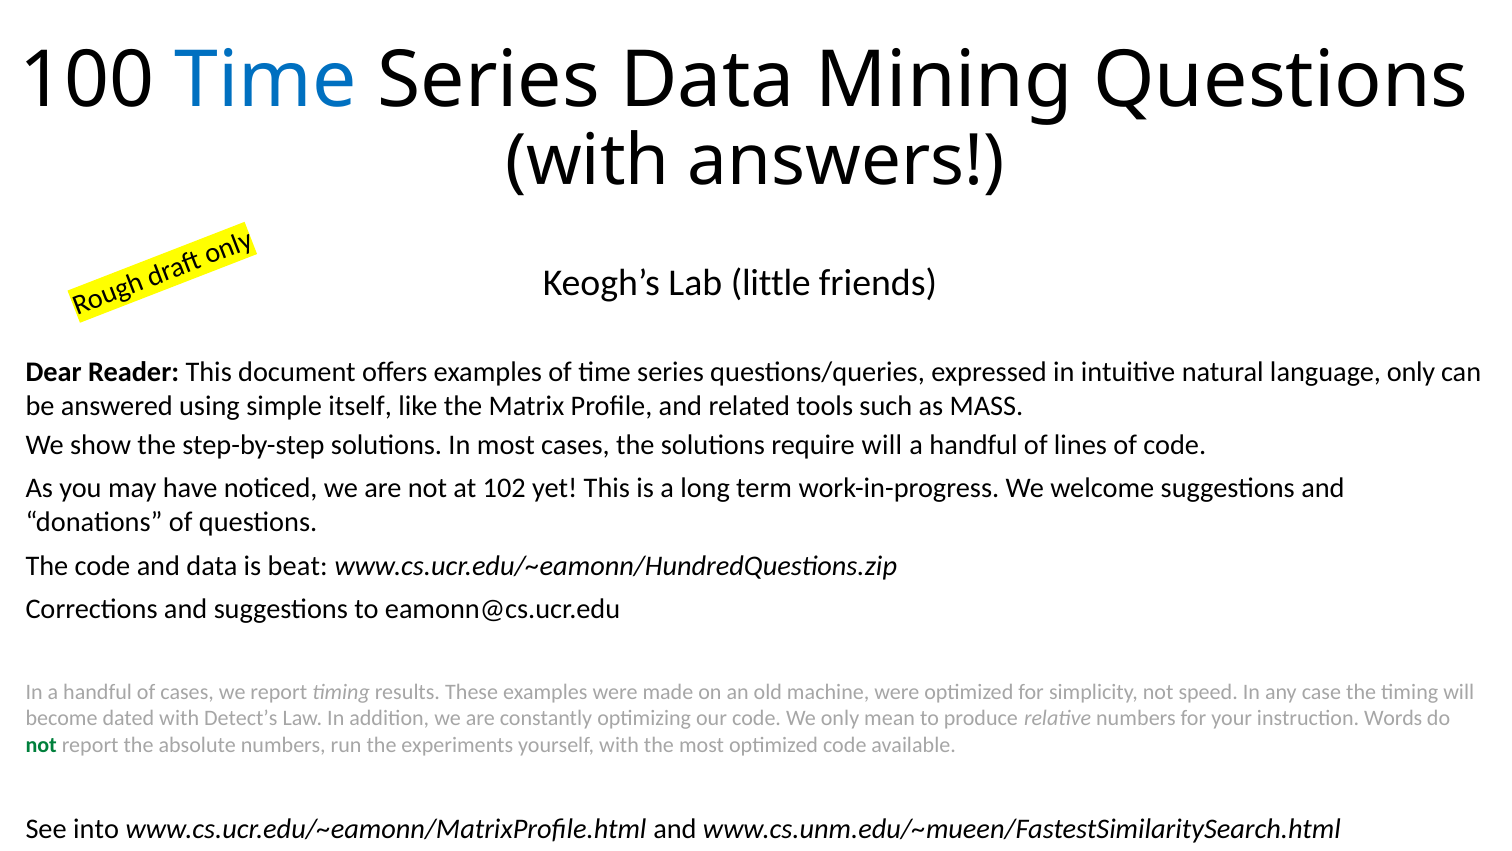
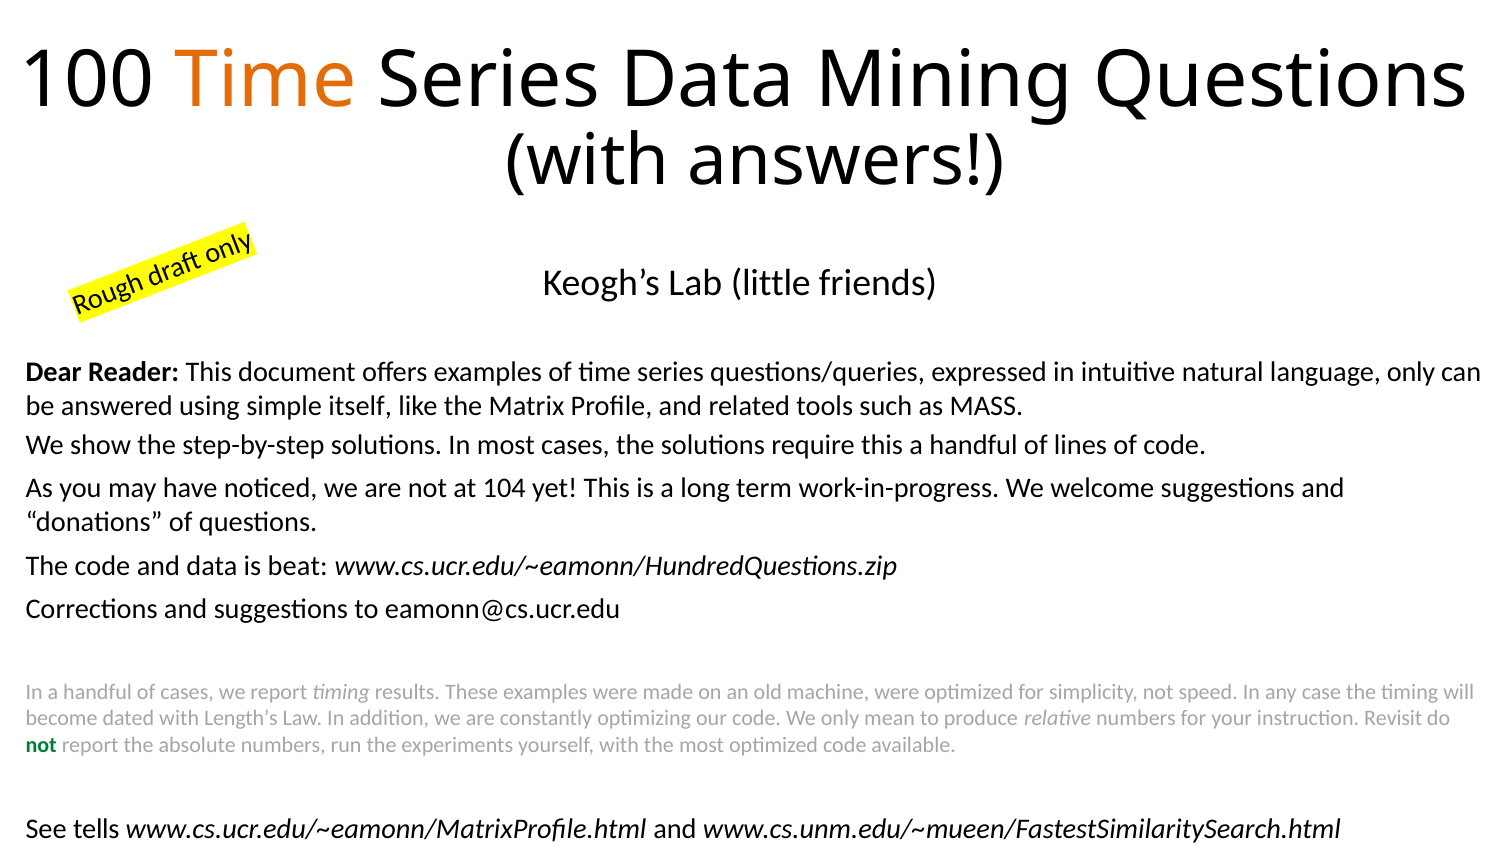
Time colour: blue -> orange (266, 80)
require will: will -> this (882, 444)
102: 102 -> 104 (504, 488)
Detect’s: Detect’s -> Length’s (241, 718)
Words: Words -> Revisit (1393, 718)
into: into -> tells (96, 828)
